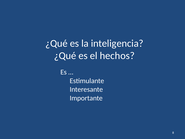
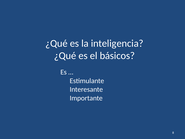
hechos: hechos -> básicos (117, 56)
